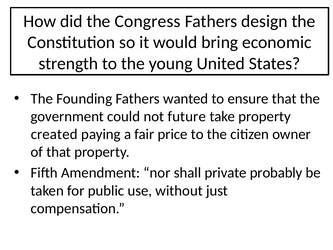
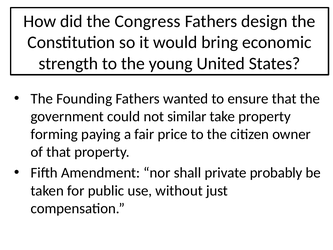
future: future -> similar (187, 116)
created: created -> forming (54, 134)
